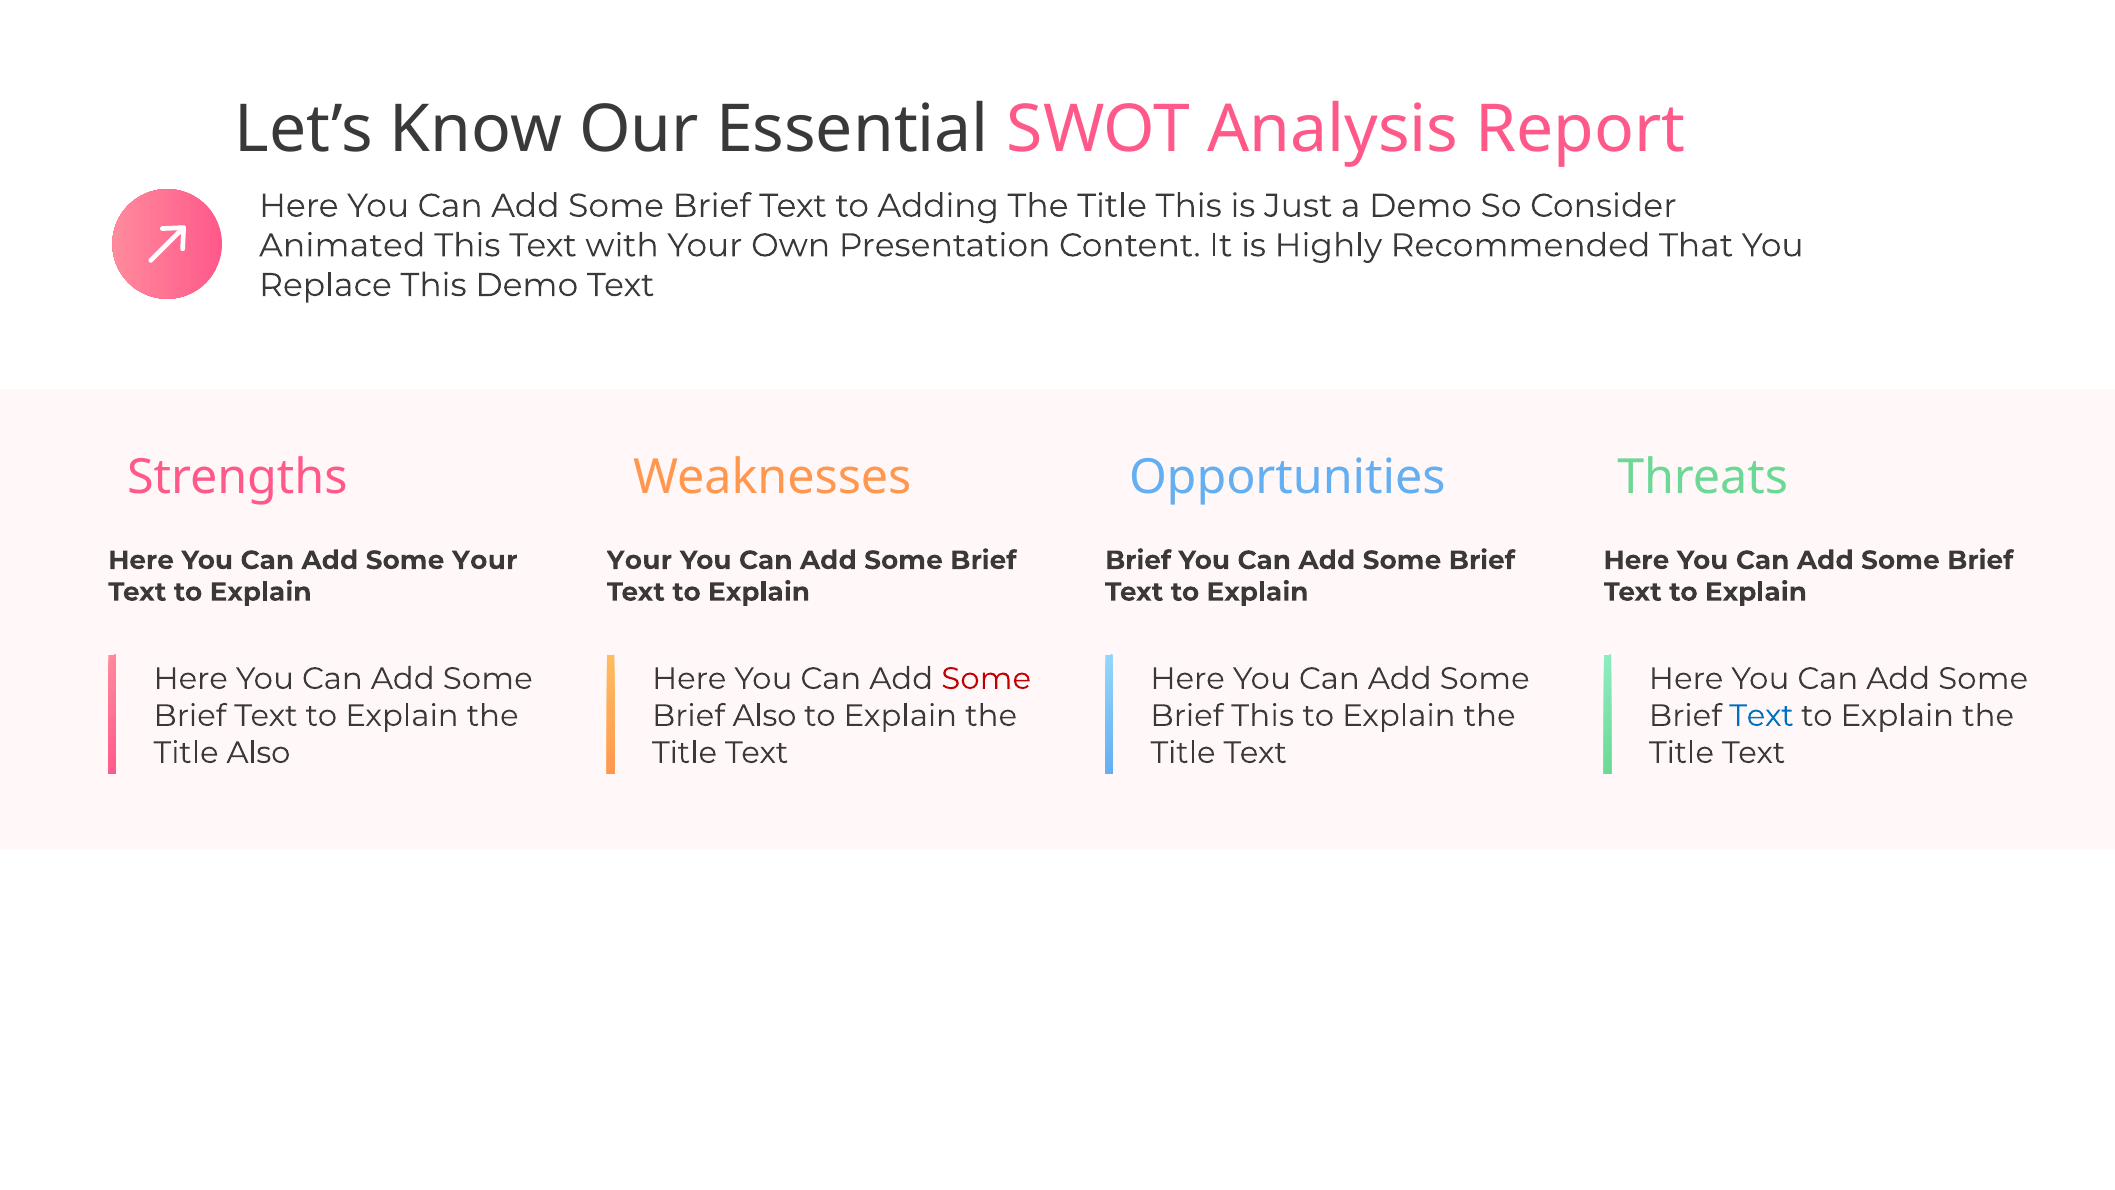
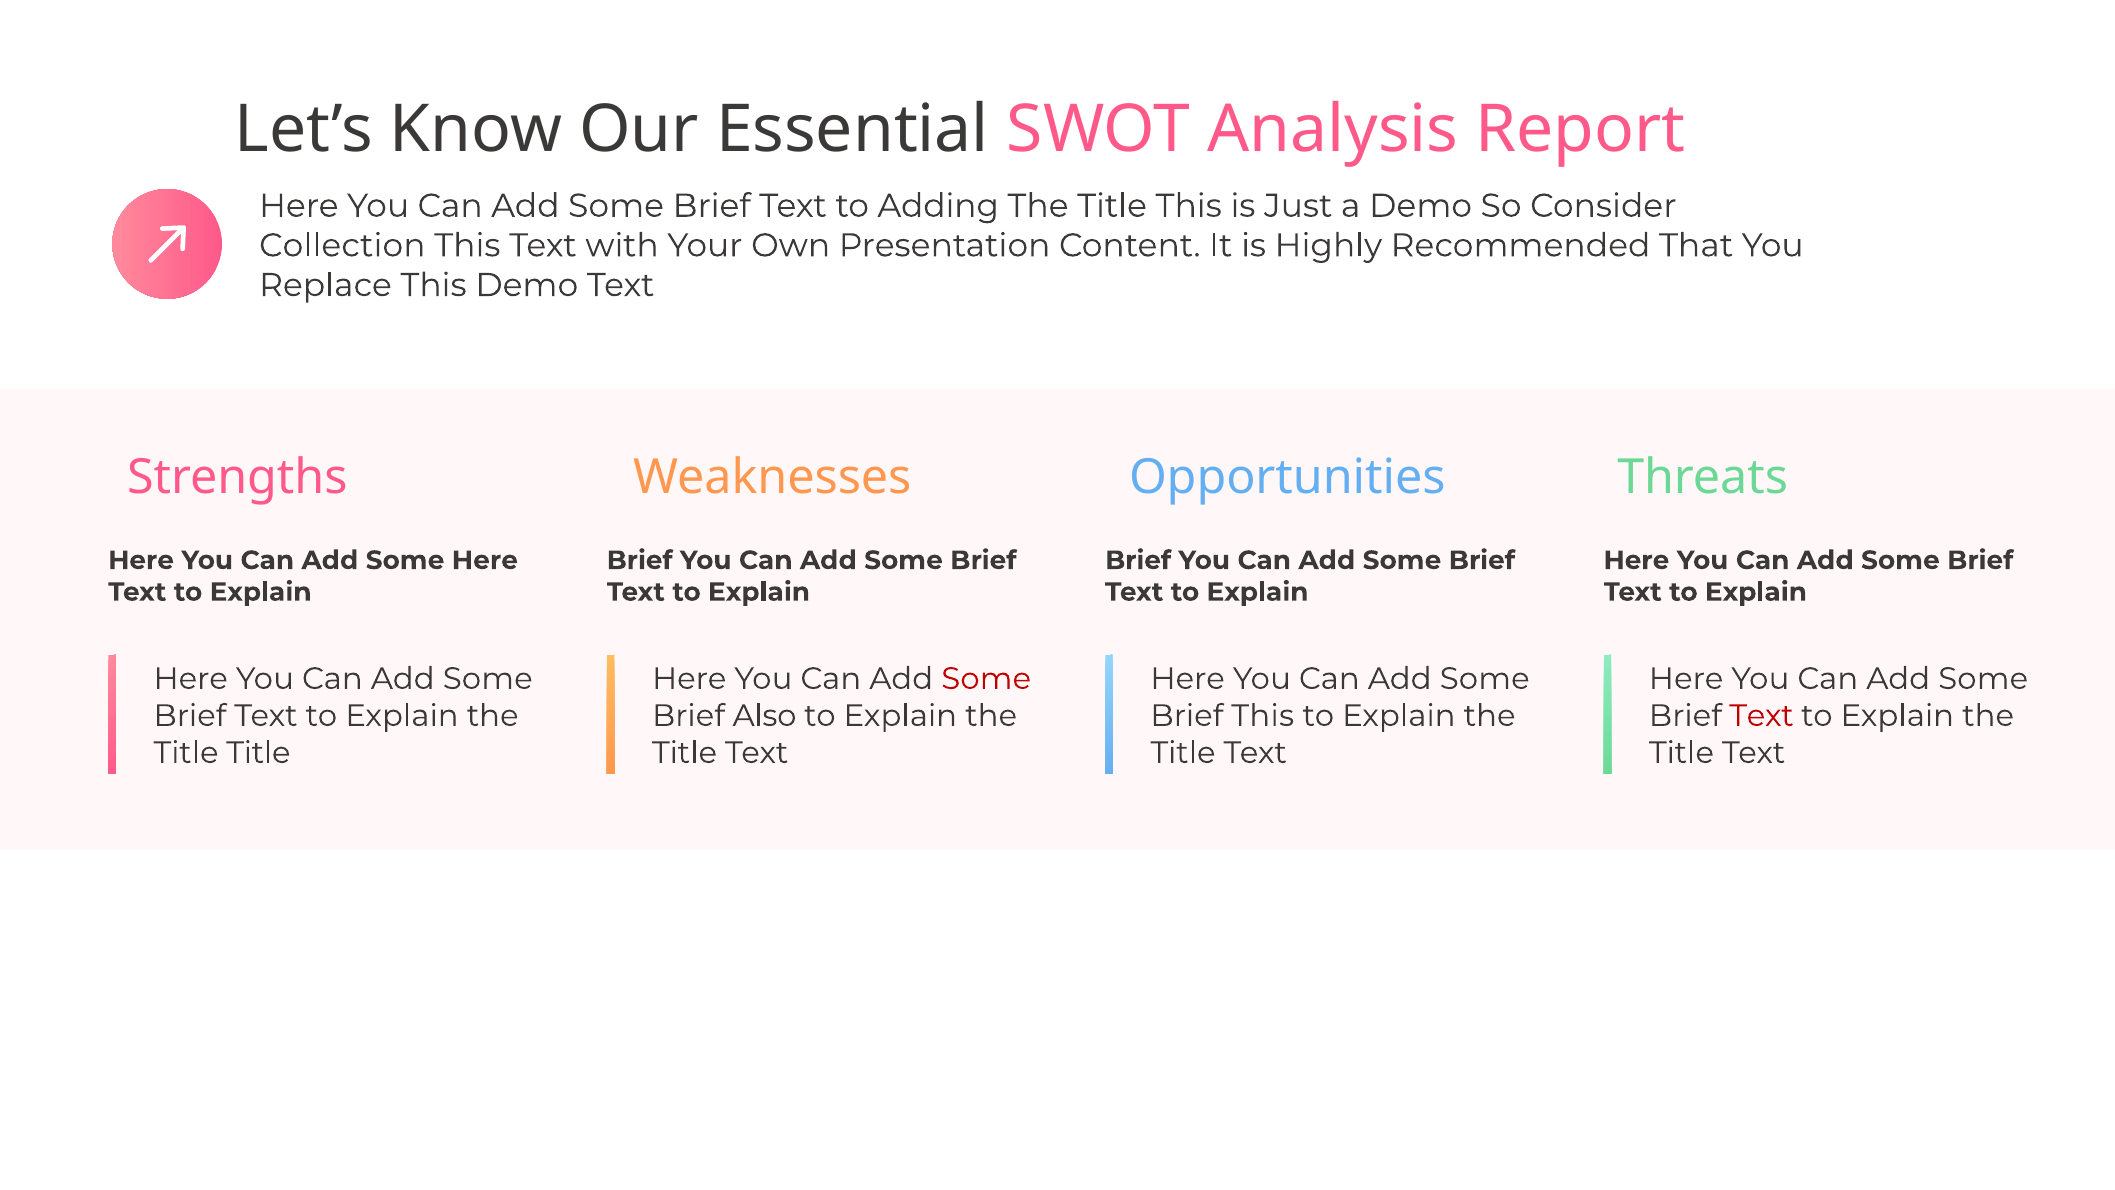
Animated: Animated -> Collection (342, 245)
Some Your: Your -> Here (485, 560)
Your: Your -> Brief (640, 560)
Text colour: blue -> red (1761, 716)
Also: Also -> Title (258, 753)
